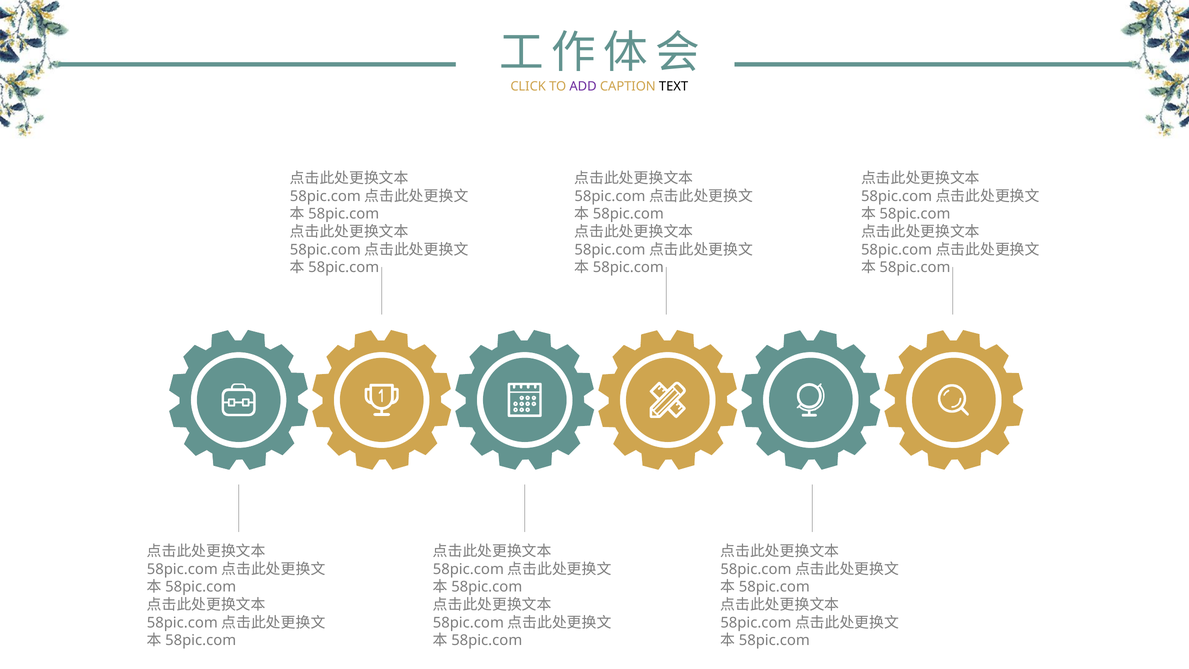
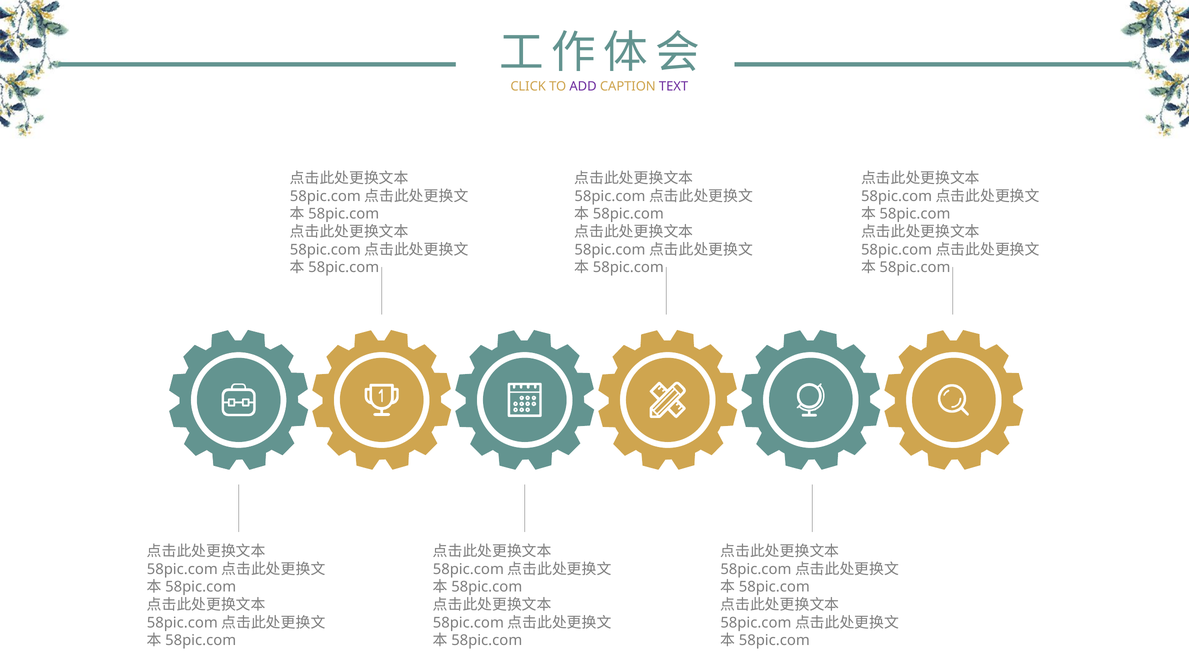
TEXT colour: black -> purple (674, 87)
